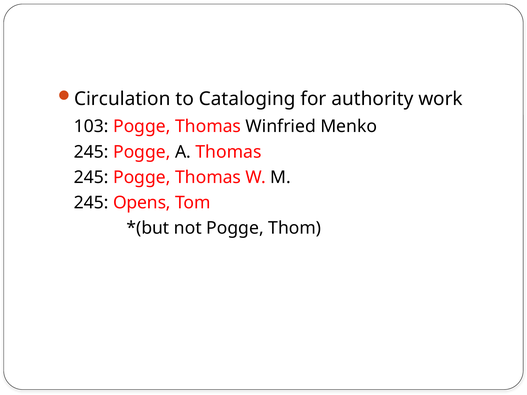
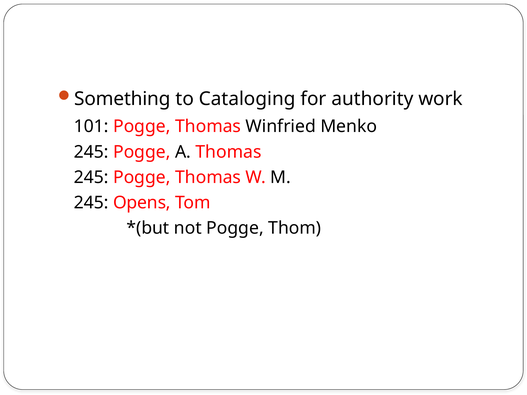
Circulation: Circulation -> Something (122, 99)
103: 103 -> 101 (91, 126)
